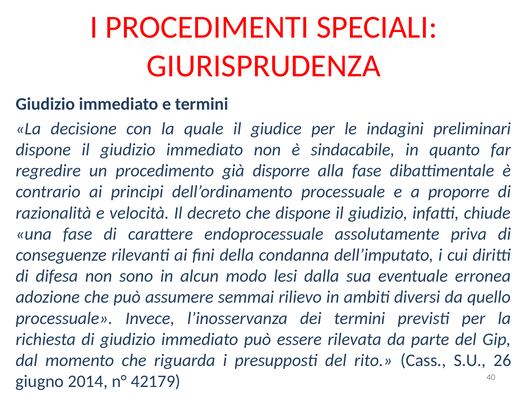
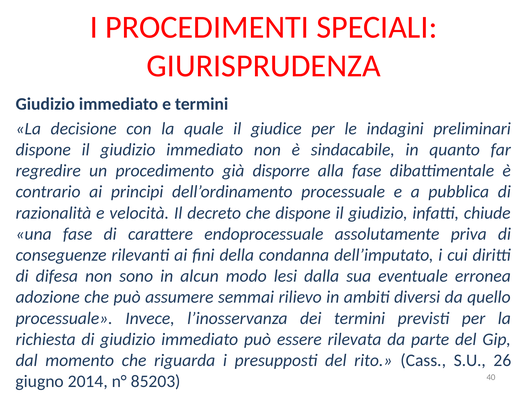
proporre: proporre -> pubblica (459, 192)
42179: 42179 -> 85203 (156, 382)
